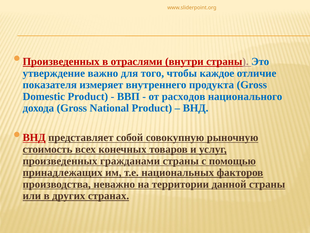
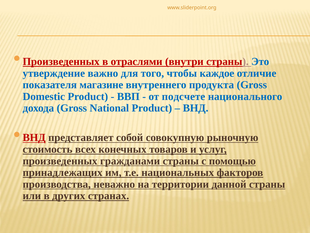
измеряет: измеряет -> магазине (101, 85)
расходов: расходов -> подсчете (183, 96)
